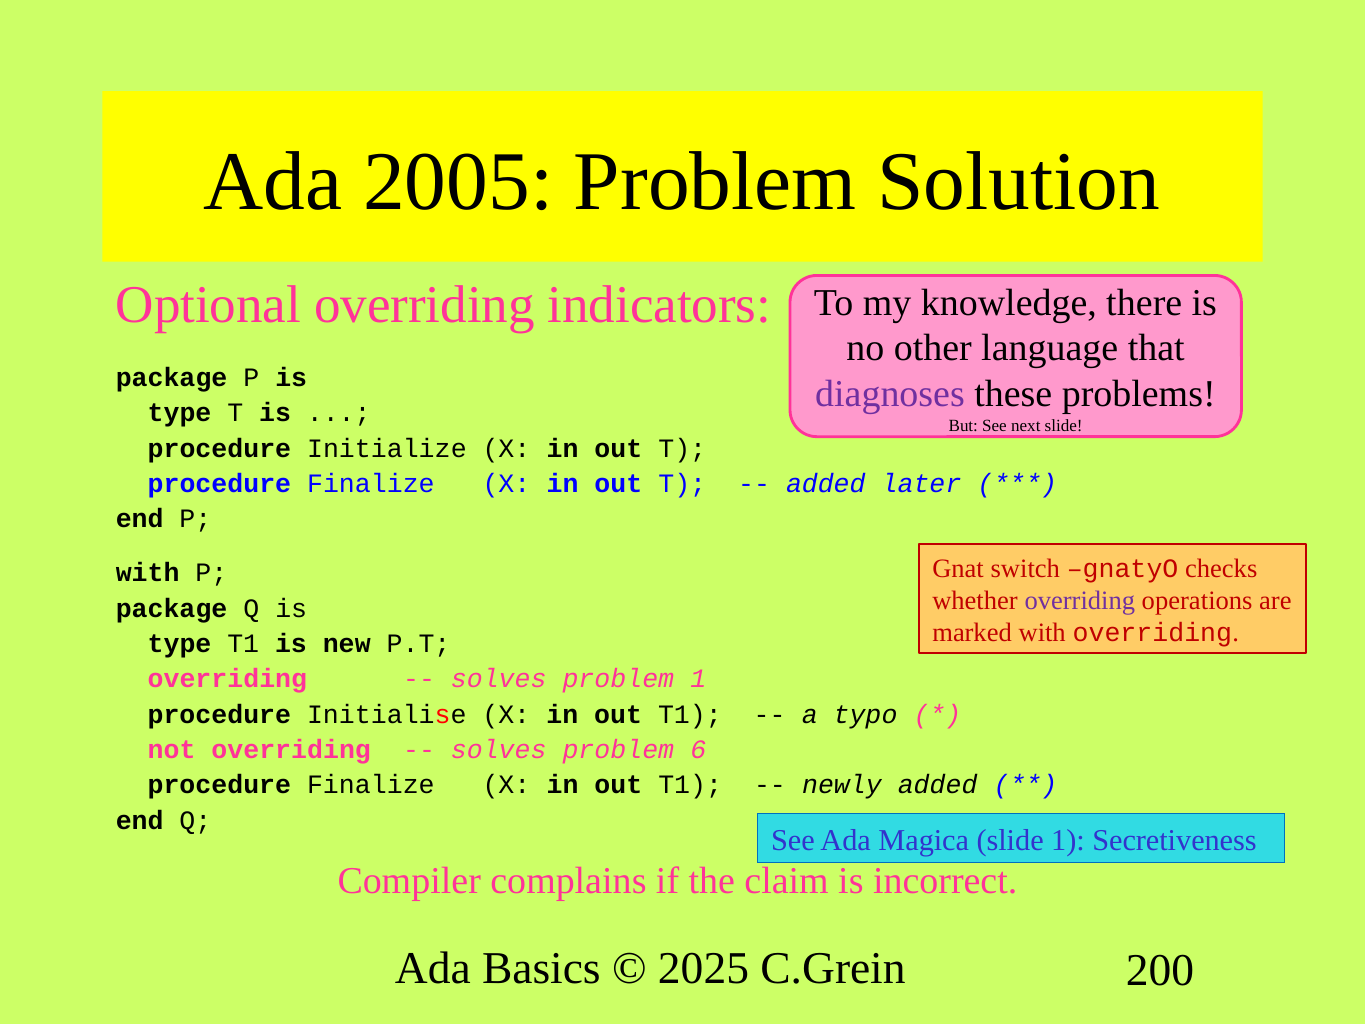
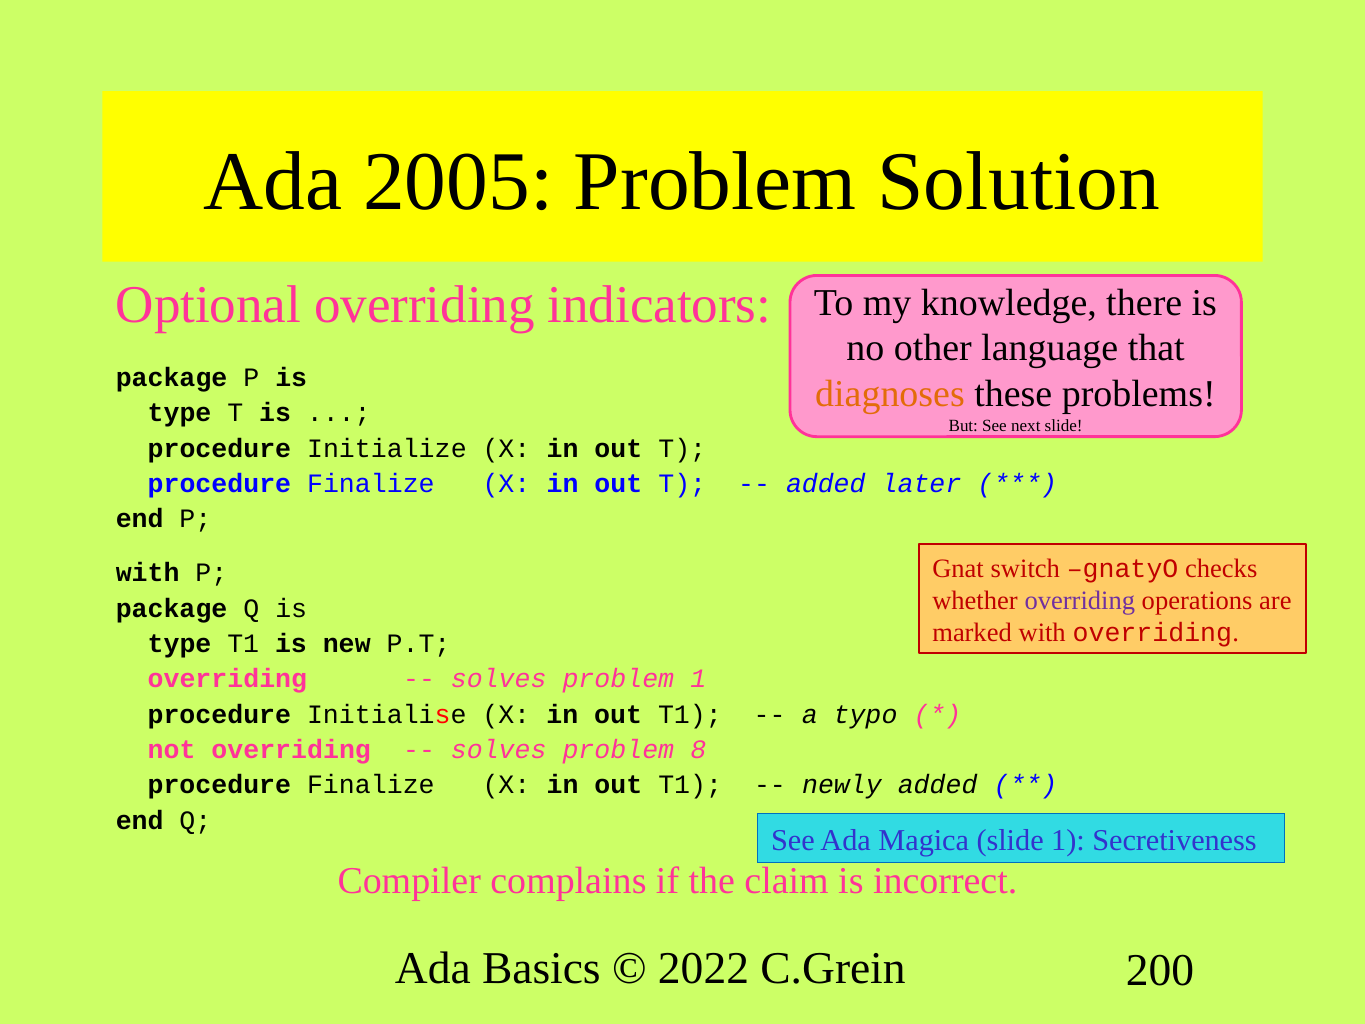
diagnoses colour: purple -> orange (890, 394)
6: 6 -> 8 (698, 750)
2025: 2025 -> 2022 (704, 969)
